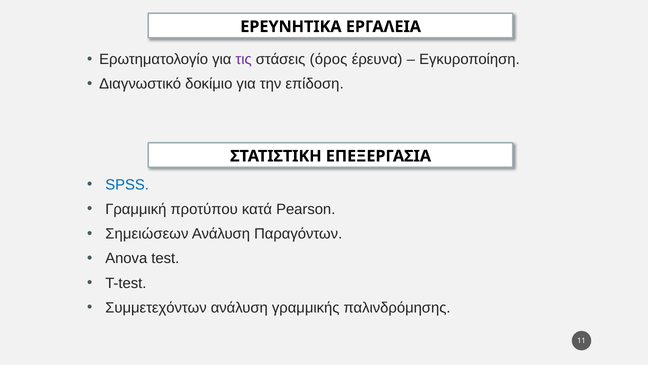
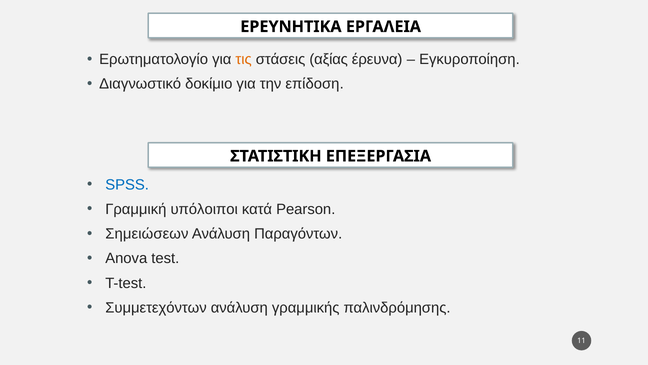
τις colour: purple -> orange (244, 59)
όρος: όρος -> αξίας (329, 59)
προτύπου: προτύπου -> υπόλοιποι (204, 209)
